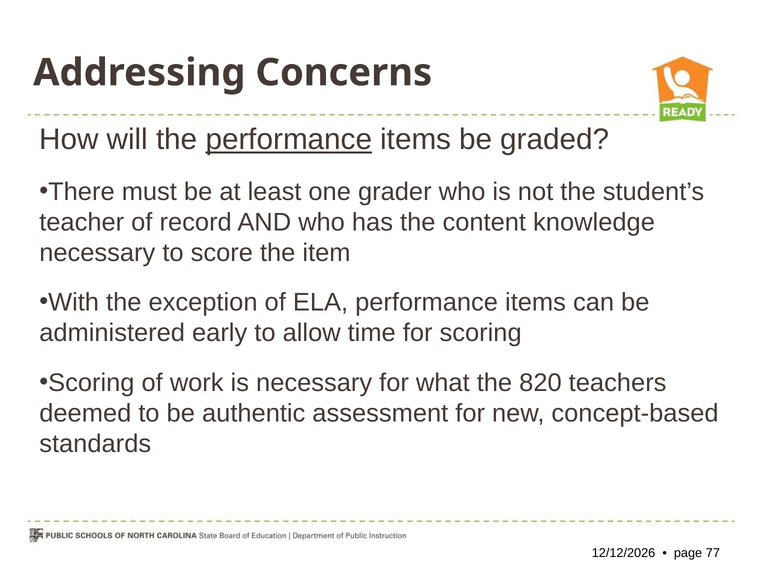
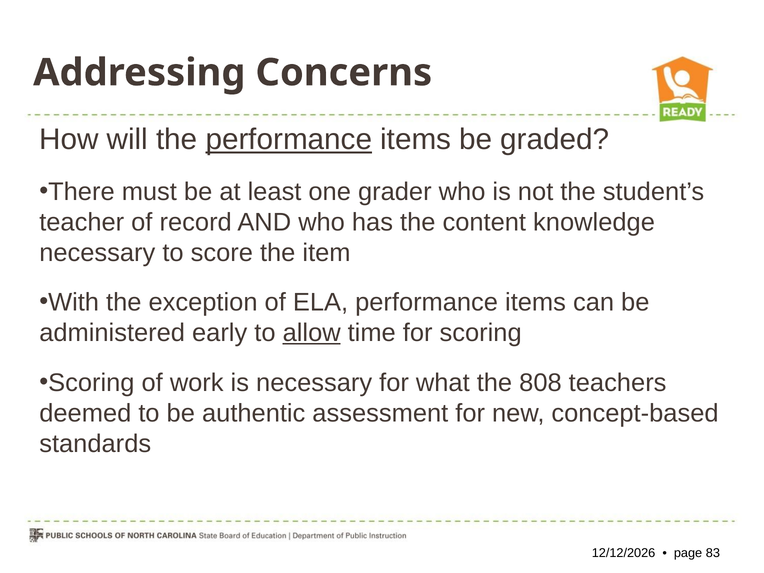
allow underline: none -> present (312, 333)
820: 820 -> 808 (541, 383)
77: 77 -> 83 (713, 553)
